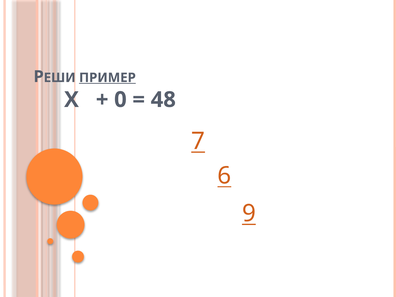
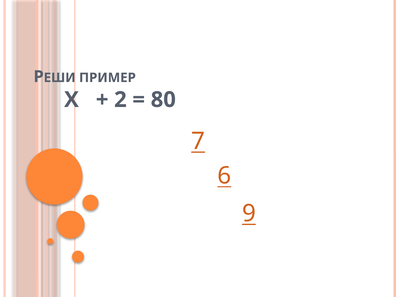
ПРИМЕР underline: present -> none (107, 78)
0: 0 -> 2 (120, 100)
48: 48 -> 80 (163, 100)
